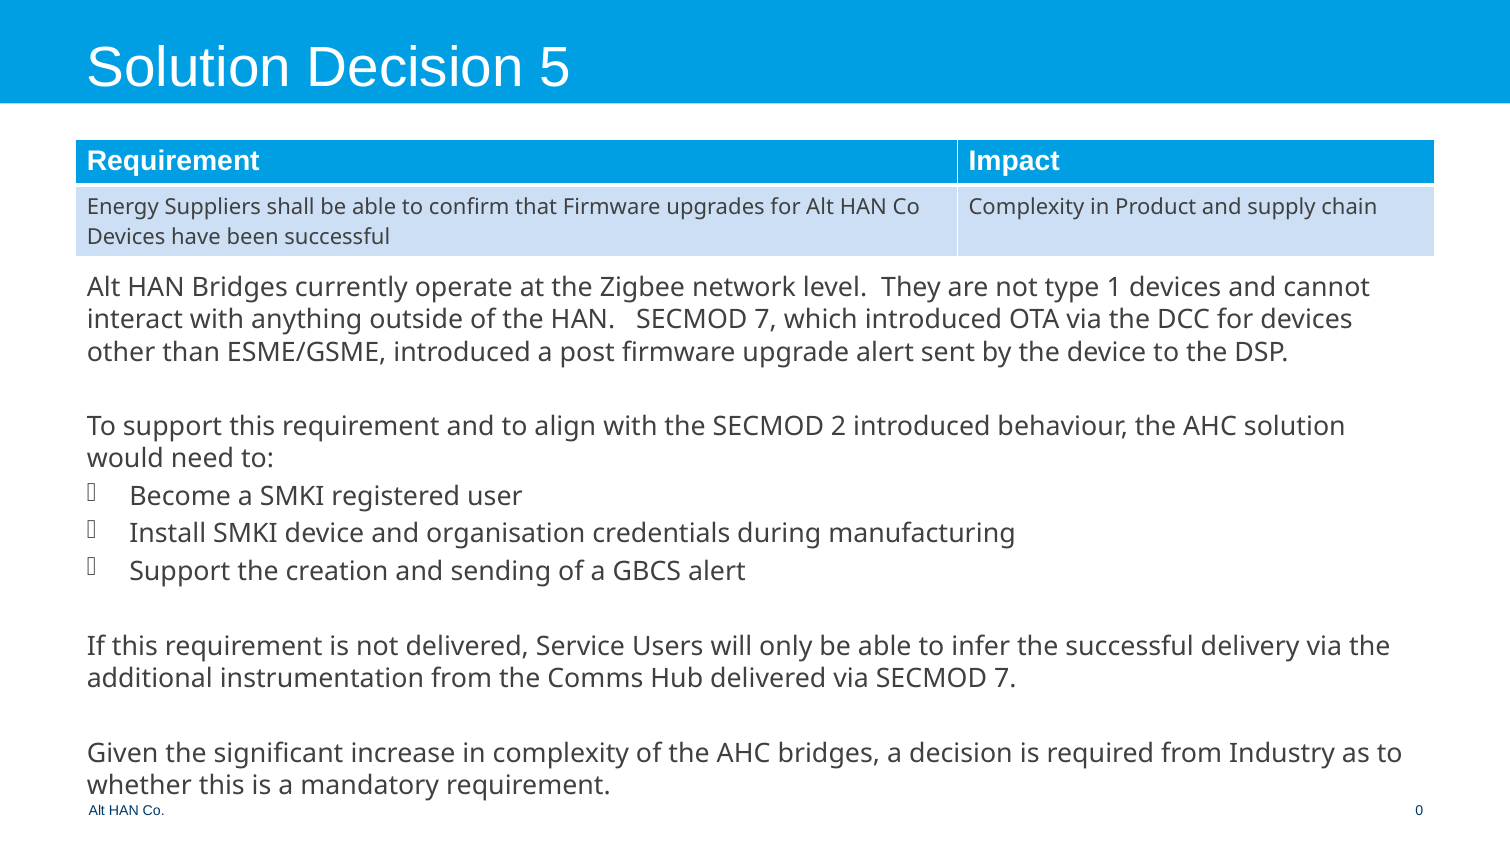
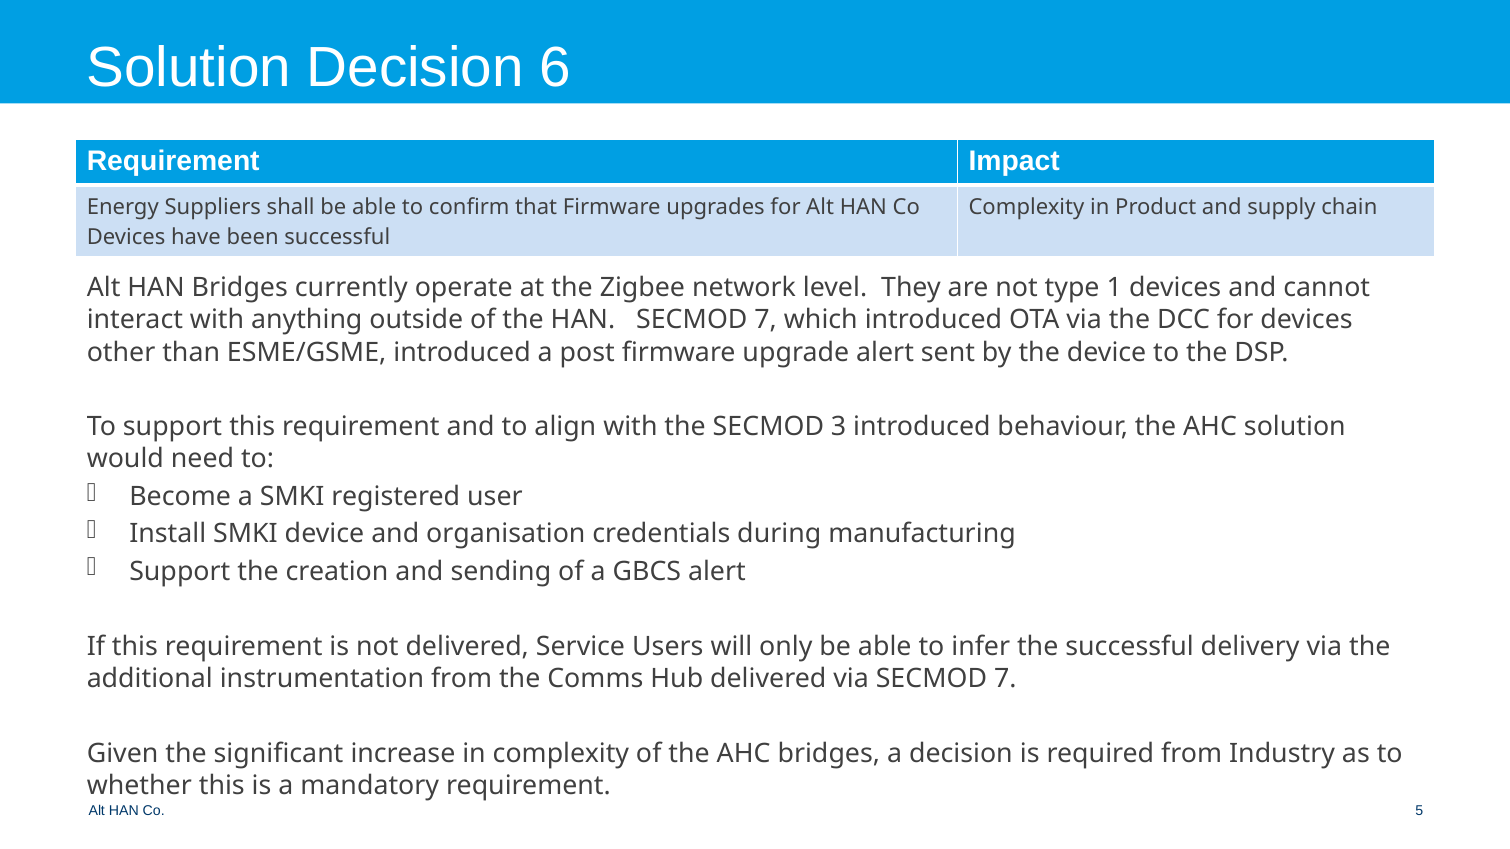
5: 5 -> 6 (555, 68)
2: 2 -> 3 (839, 427)
0: 0 -> 5 (1419, 811)
